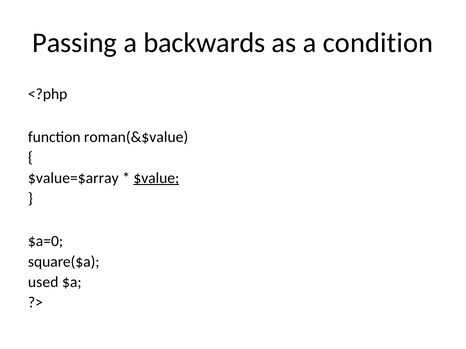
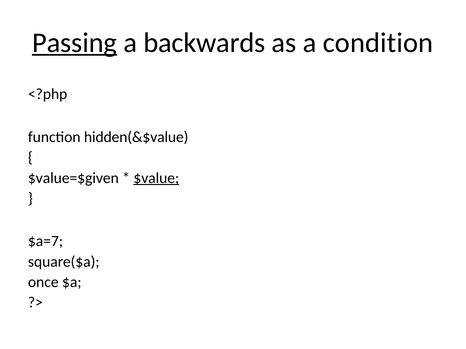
Passing underline: none -> present (75, 43)
roman(&$value: roman(&$value -> hidden(&$value (136, 137)
$value=$array: $value=$array -> $value=$given (73, 178)
$a=0: $a=0 -> $a=7 (45, 241)
used: used -> once (43, 282)
